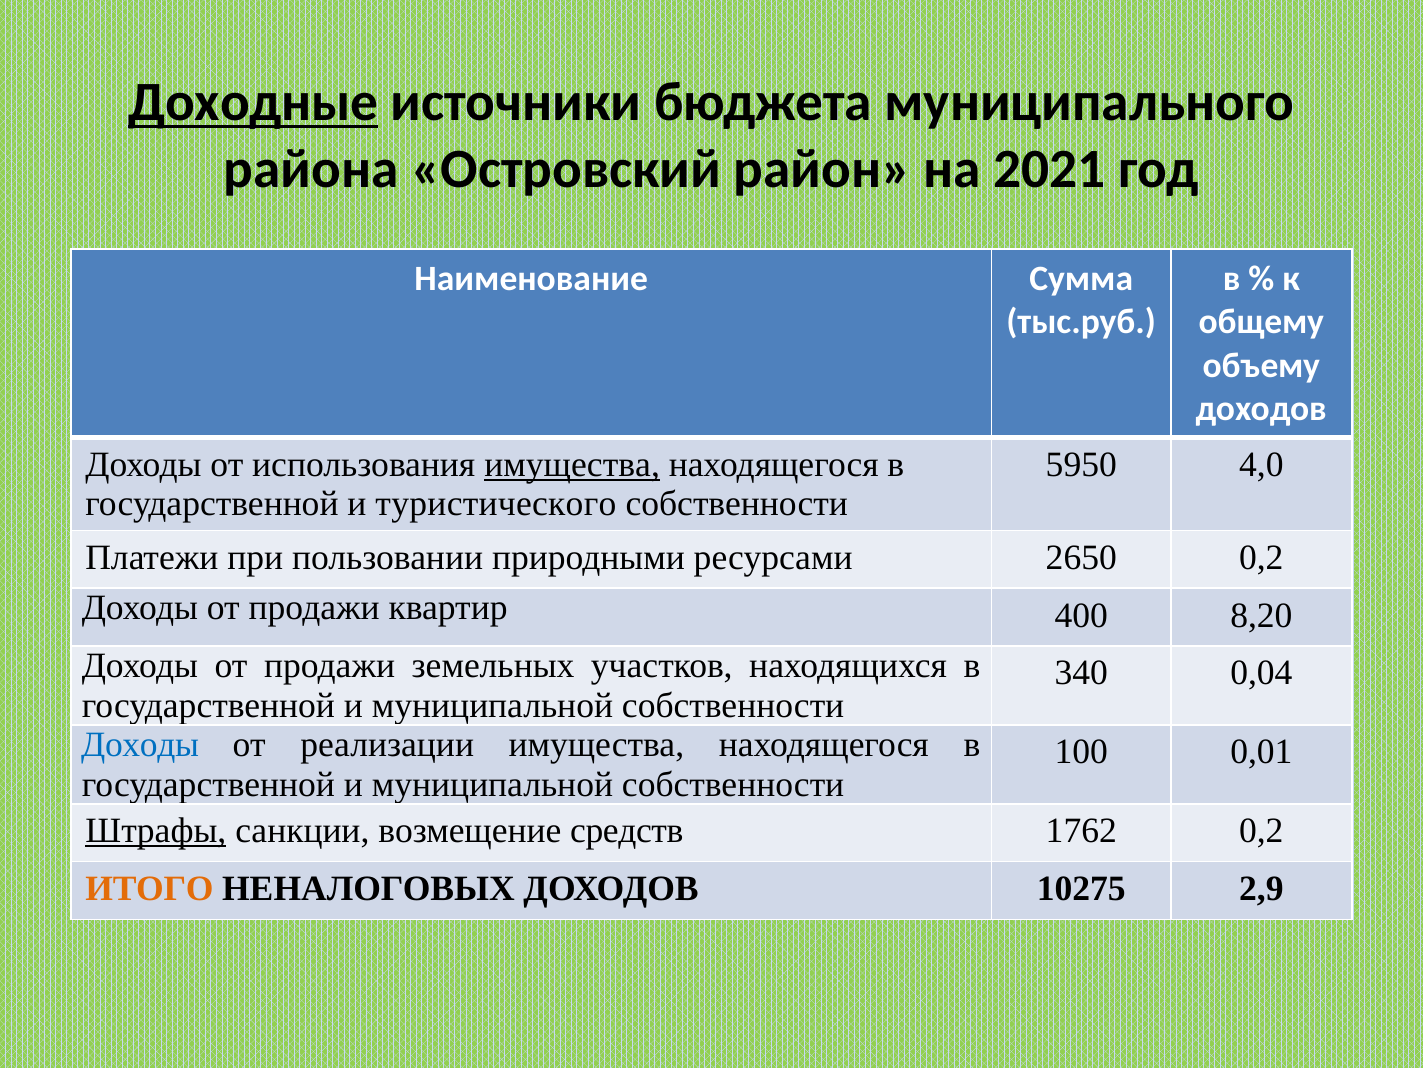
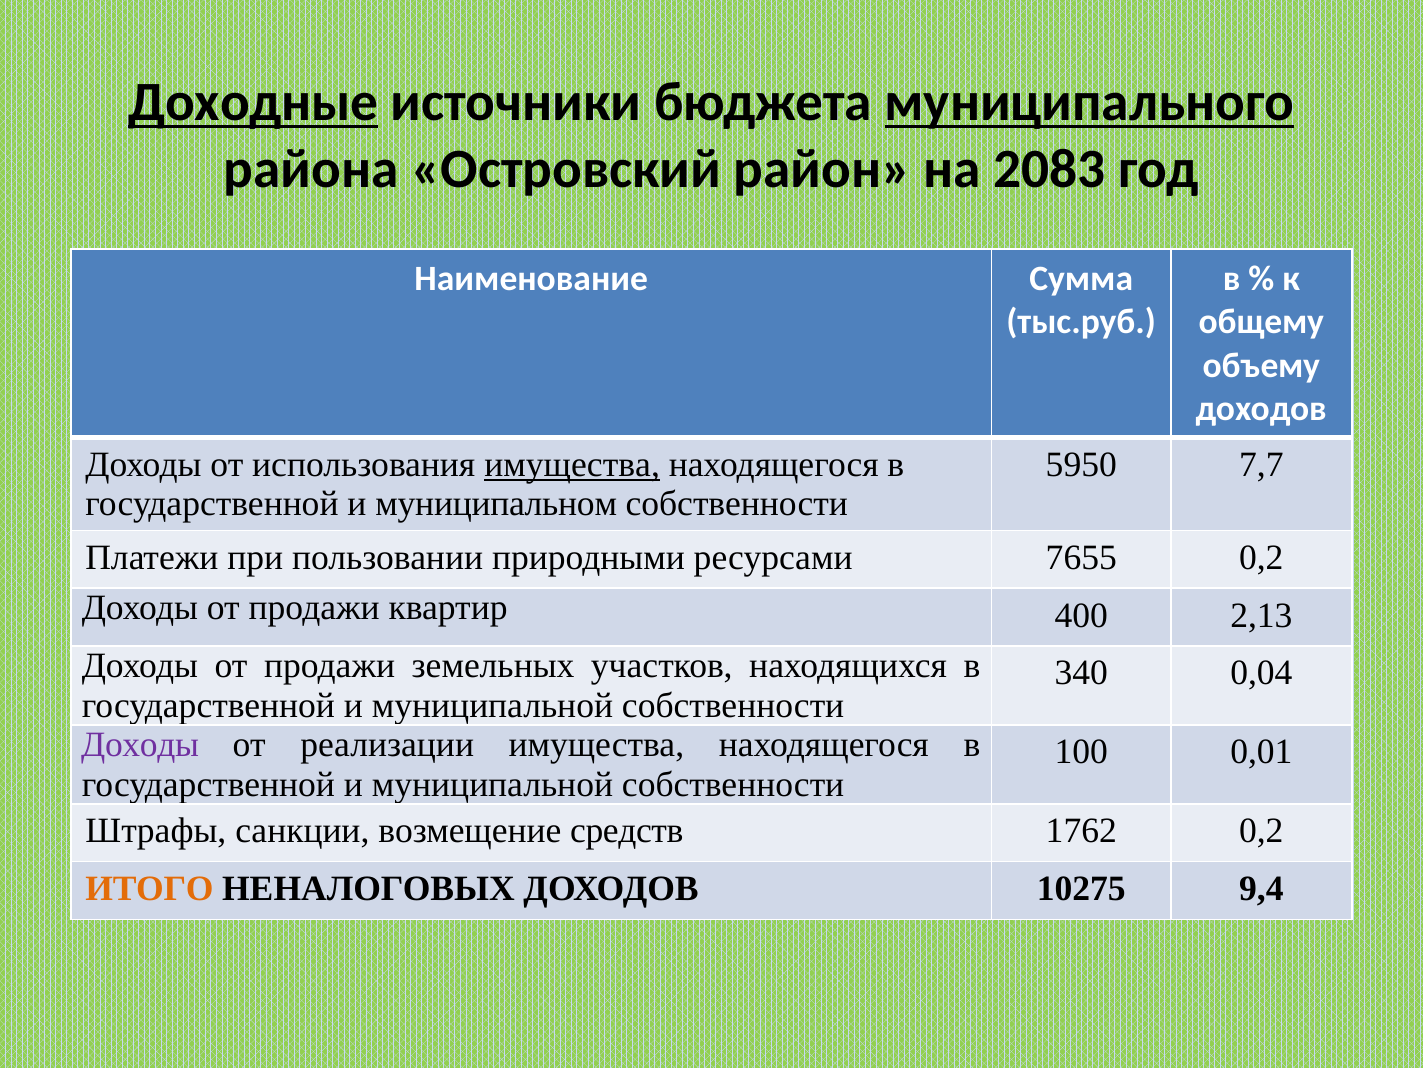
муниципального underline: none -> present (1089, 102)
2021: 2021 -> 2083 (1050, 169)
4,0: 4,0 -> 7,7 (1261, 464)
туристического: туристического -> муниципальном (496, 504)
2650: 2650 -> 7655 (1081, 557)
8,20: 8,20 -> 2,13 (1261, 615)
Доходы colour: blue -> purple (140, 744)
Штрафы underline: present -> none (156, 830)
2,9: 2,9 -> 9,4 (1261, 888)
